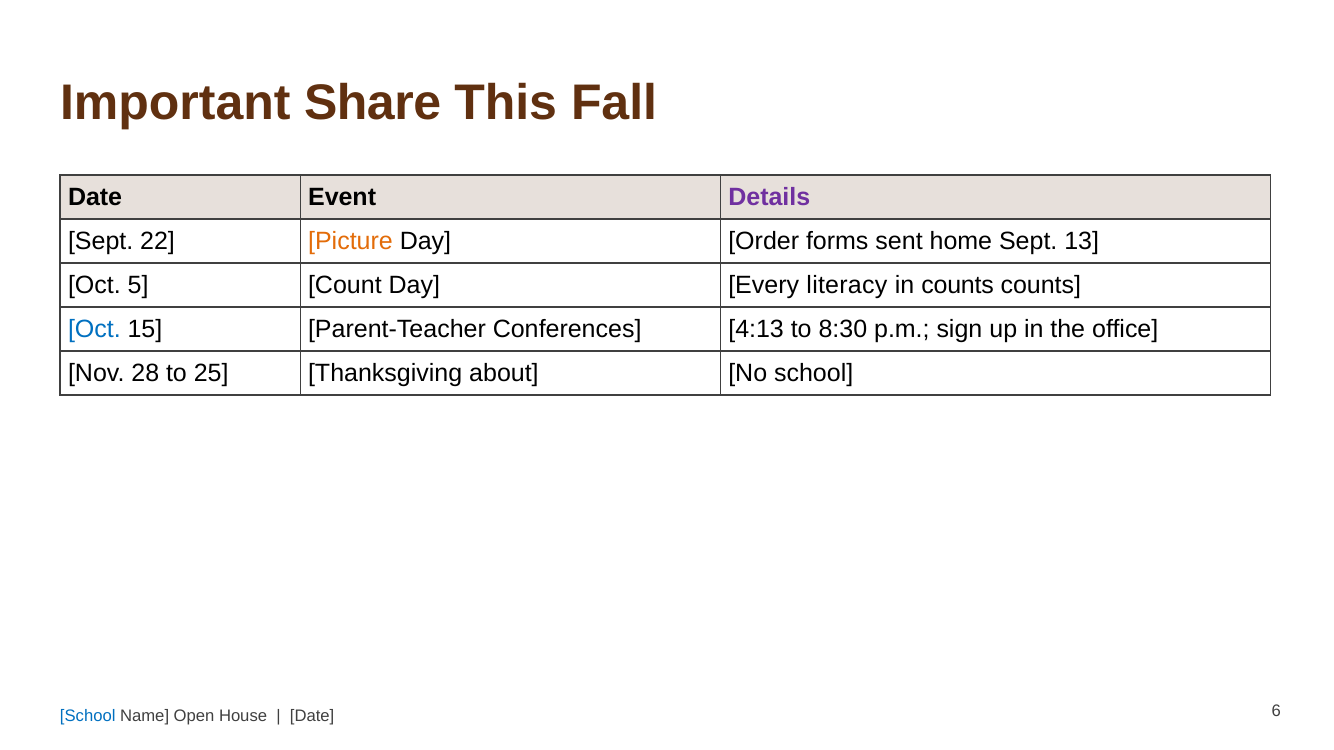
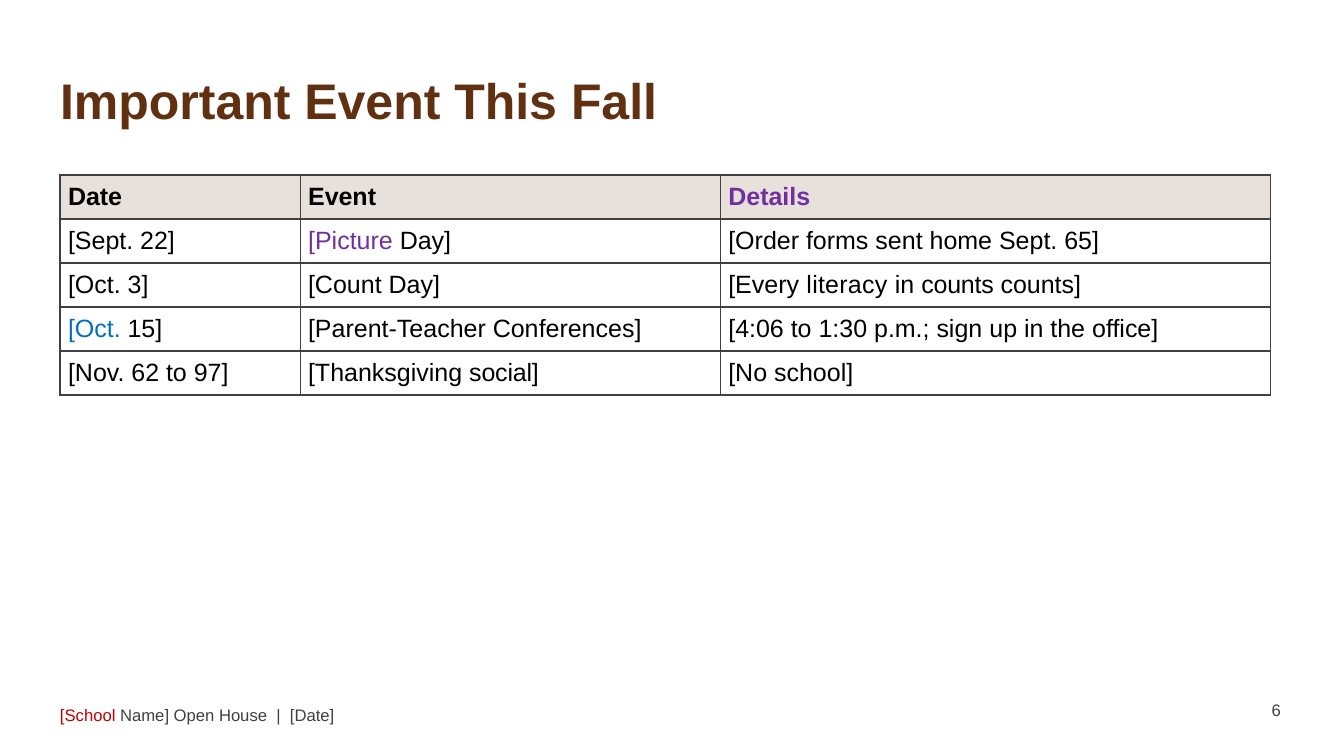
Important Share: Share -> Event (372, 104)
Picture colour: orange -> purple (351, 242)
13: 13 -> 65 (1082, 242)
5: 5 -> 3 (138, 286)
4:13: 4:13 -> 4:06 (756, 330)
8:30: 8:30 -> 1:30 (843, 330)
28: 28 -> 62 (145, 374)
25: 25 -> 97 (211, 374)
about: about -> social (504, 374)
School colour: blue -> red (88, 716)
